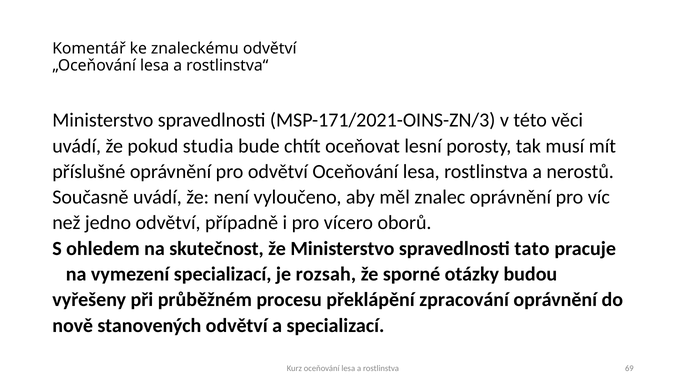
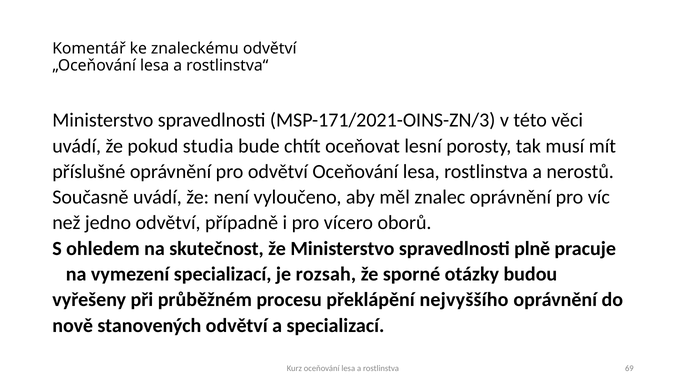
tato: tato -> plně (532, 248)
zpracování: zpracování -> nejvyššího (464, 300)
